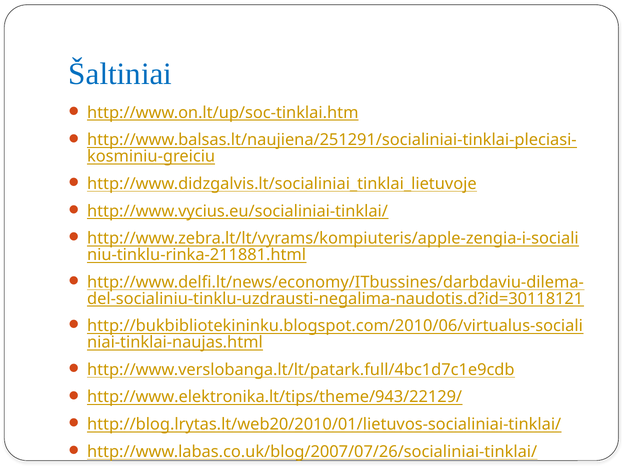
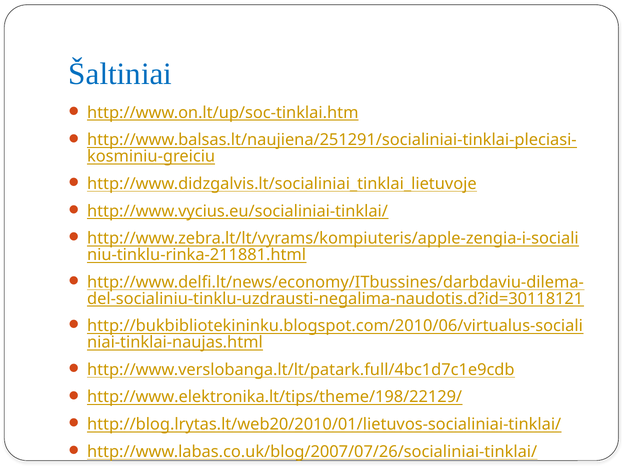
http://www.elektronika.lt/tips/theme/943/22129/: http://www.elektronika.lt/tips/theme/943/22129/ -> http://www.elektronika.lt/tips/theme/198/22129/ (275, 397)
